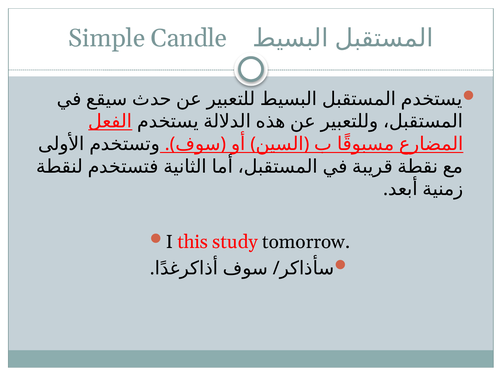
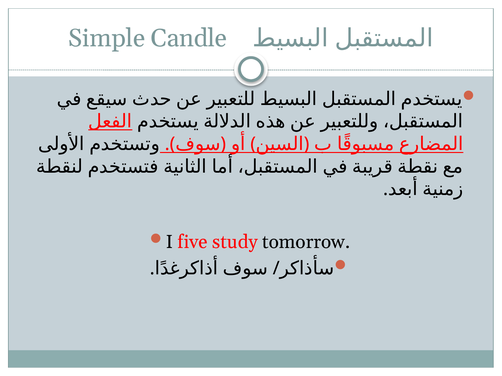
this: this -> five (193, 242)
